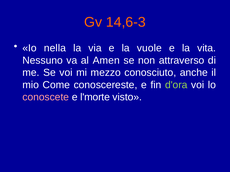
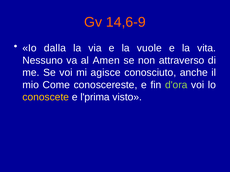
14,6-3: 14,6-3 -> 14,6-9 (126, 22)
nella: nella -> dalla (55, 48)
mezzo: mezzo -> agisce (106, 73)
conoscete colour: pink -> yellow (46, 97)
l'morte: l'morte -> l'prima (95, 97)
